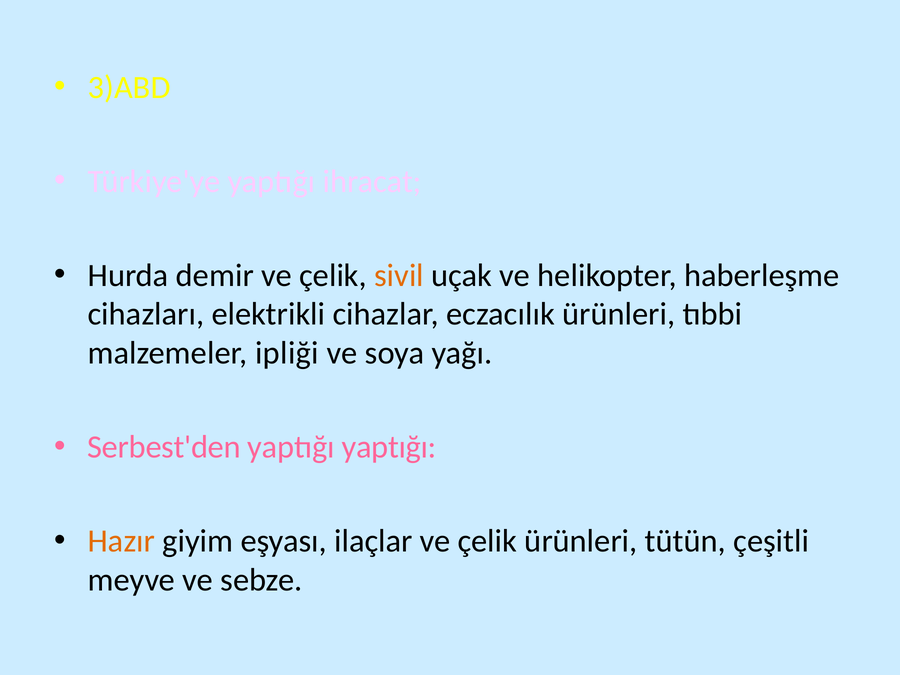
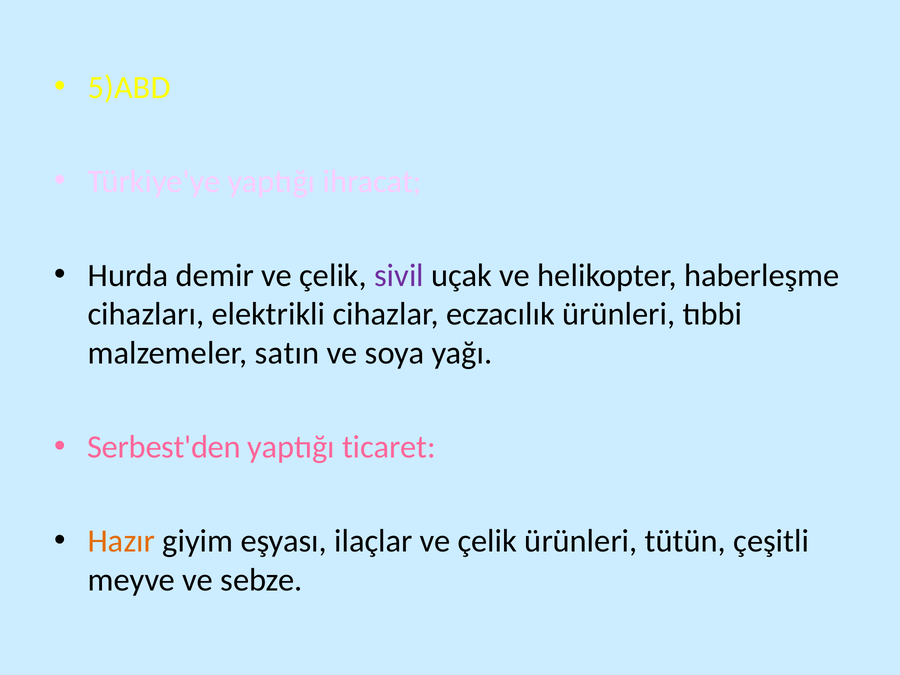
3)ABD: 3)ABD -> 5)ABD (129, 87)
sivil colour: orange -> purple (399, 275)
ipliği: ipliği -> satın (287, 353)
yaptığı yaptığı: yaptığı -> ticaret (389, 447)
